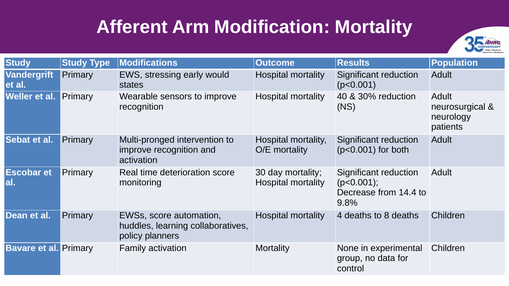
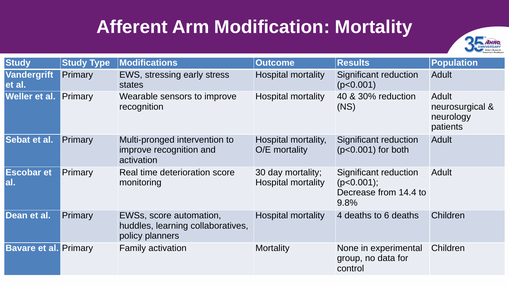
would: would -> stress (217, 75)
8: 8 -> 6 (387, 216)
